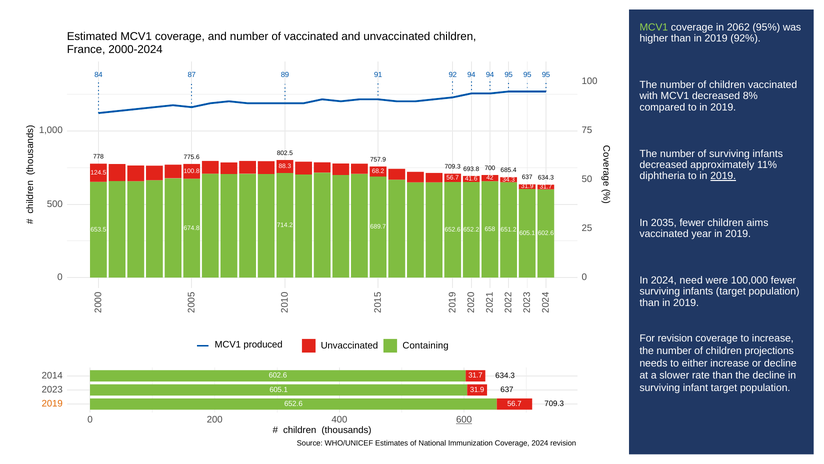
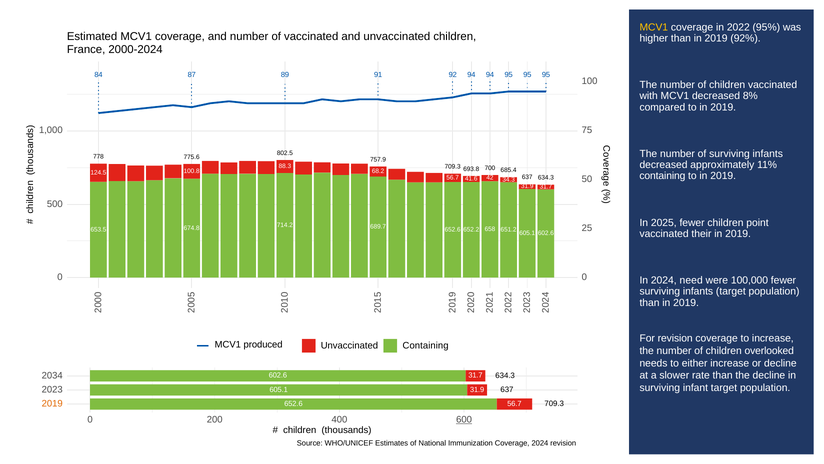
MCV1 colour: light green -> yellow (654, 27)
2062: 2062 -> 2022 (738, 27)
diphtheria: diphtheria -> containing (662, 176)
2019 underline: present -> none (723, 176)
2035: 2035 -> 2025 (664, 222)
aims: aims -> point (757, 222)
year: year -> their (701, 234)
projections: projections -> overlooked (769, 350)
2014: 2014 -> 2034 (52, 375)
